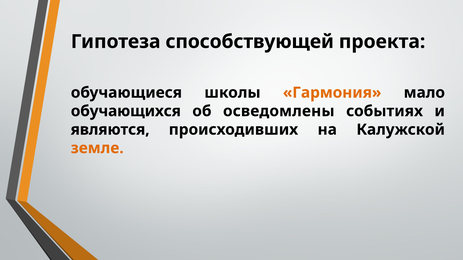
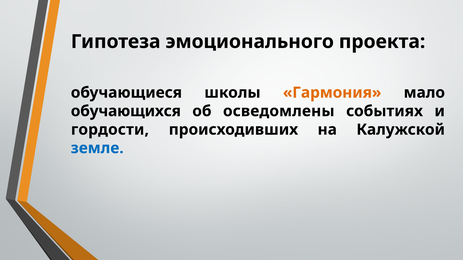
способствующей: способствующей -> эмоционального (250, 42)
являются: являются -> гордости (110, 130)
земле colour: orange -> blue (97, 148)
